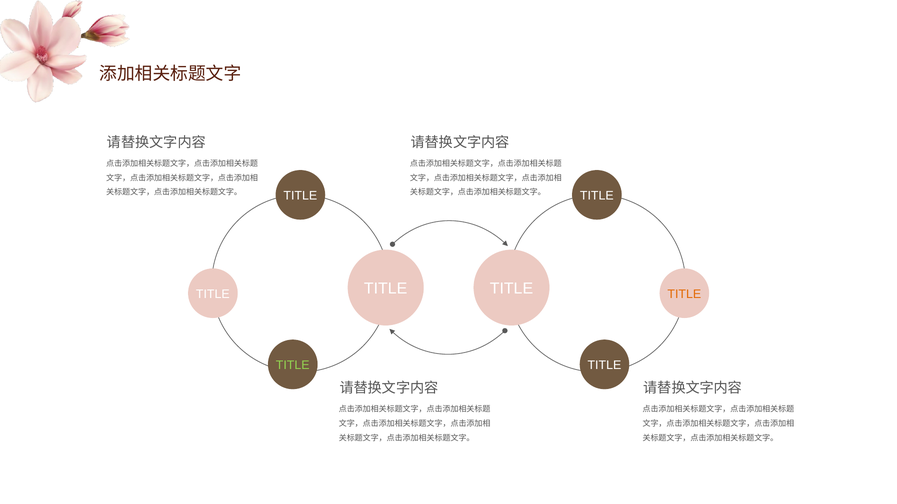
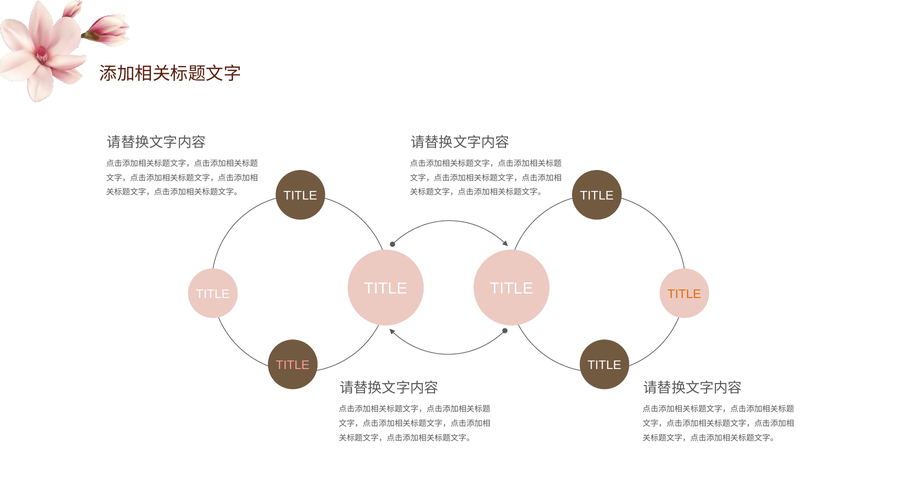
TITLE colour: light green -> pink (293, 366)
